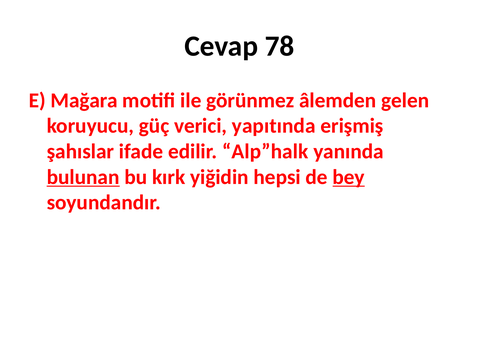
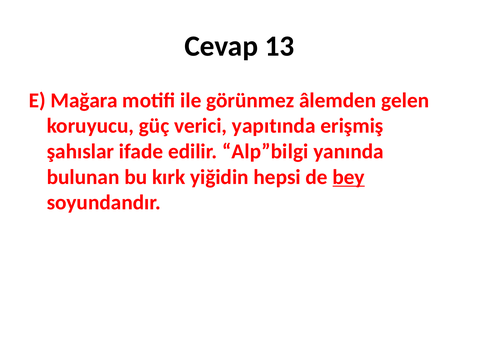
78: 78 -> 13 (280, 46)
Alp”halk: Alp”halk -> Alp”bilgi (265, 152)
bulunan underline: present -> none (83, 177)
